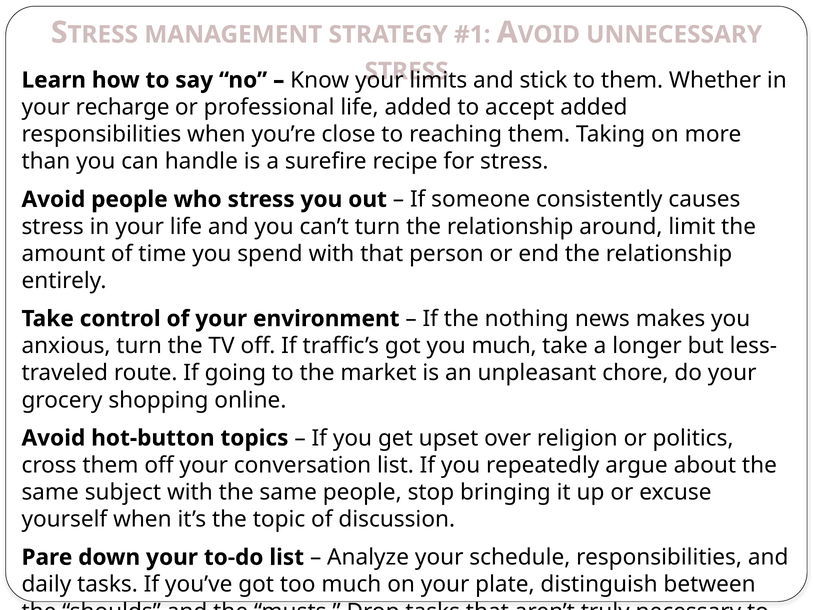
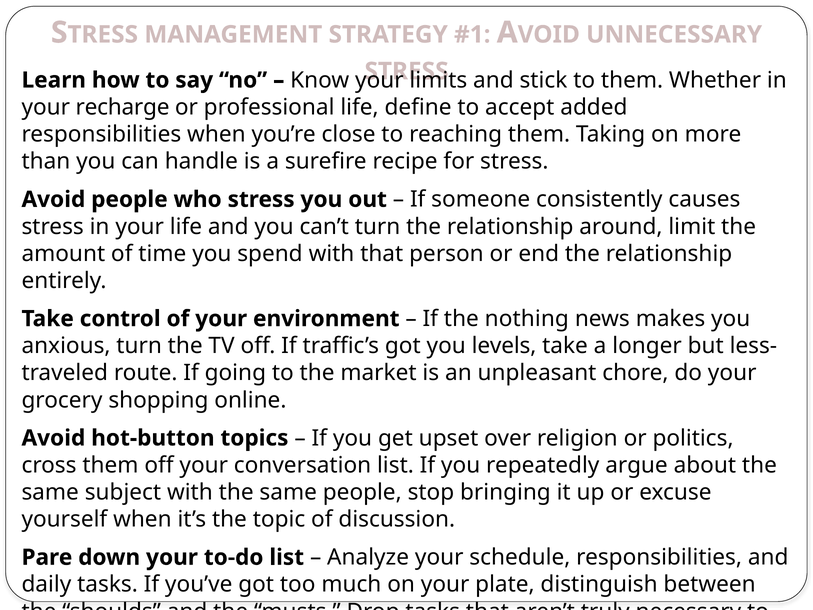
life added: added -> define (418, 107)
you much: much -> levels (504, 346)
